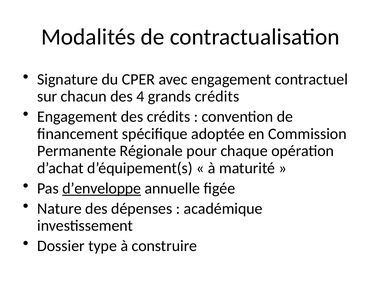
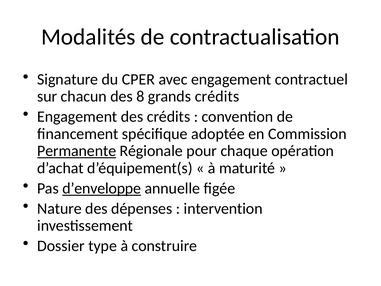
4: 4 -> 8 (140, 96)
Permanente underline: none -> present (77, 151)
académique: académique -> intervention (223, 208)
